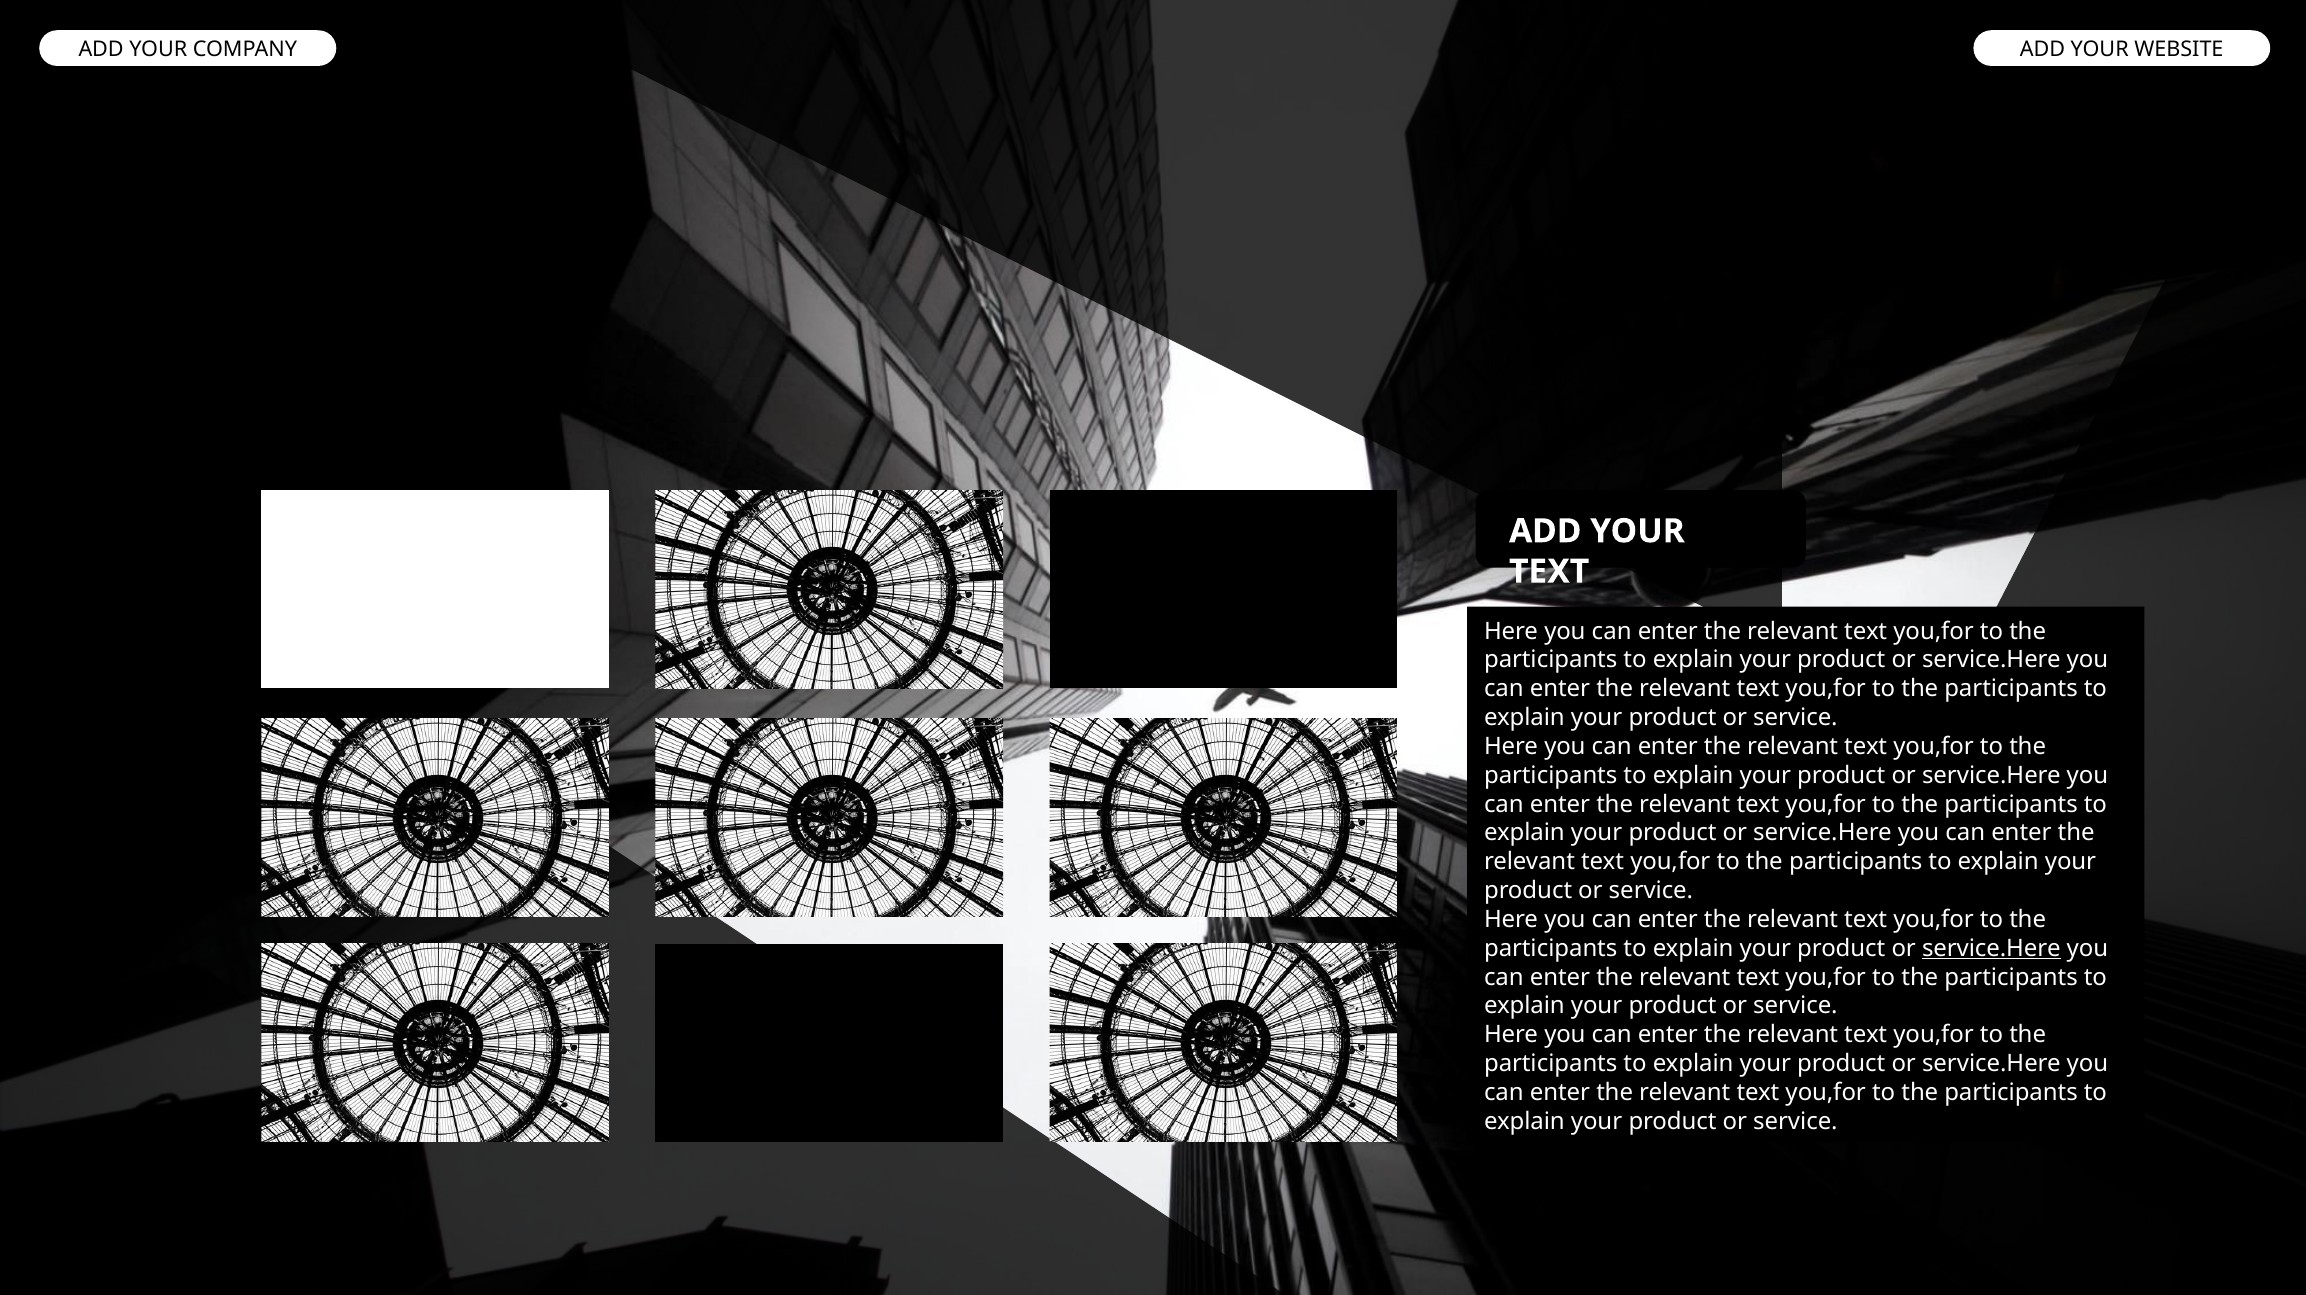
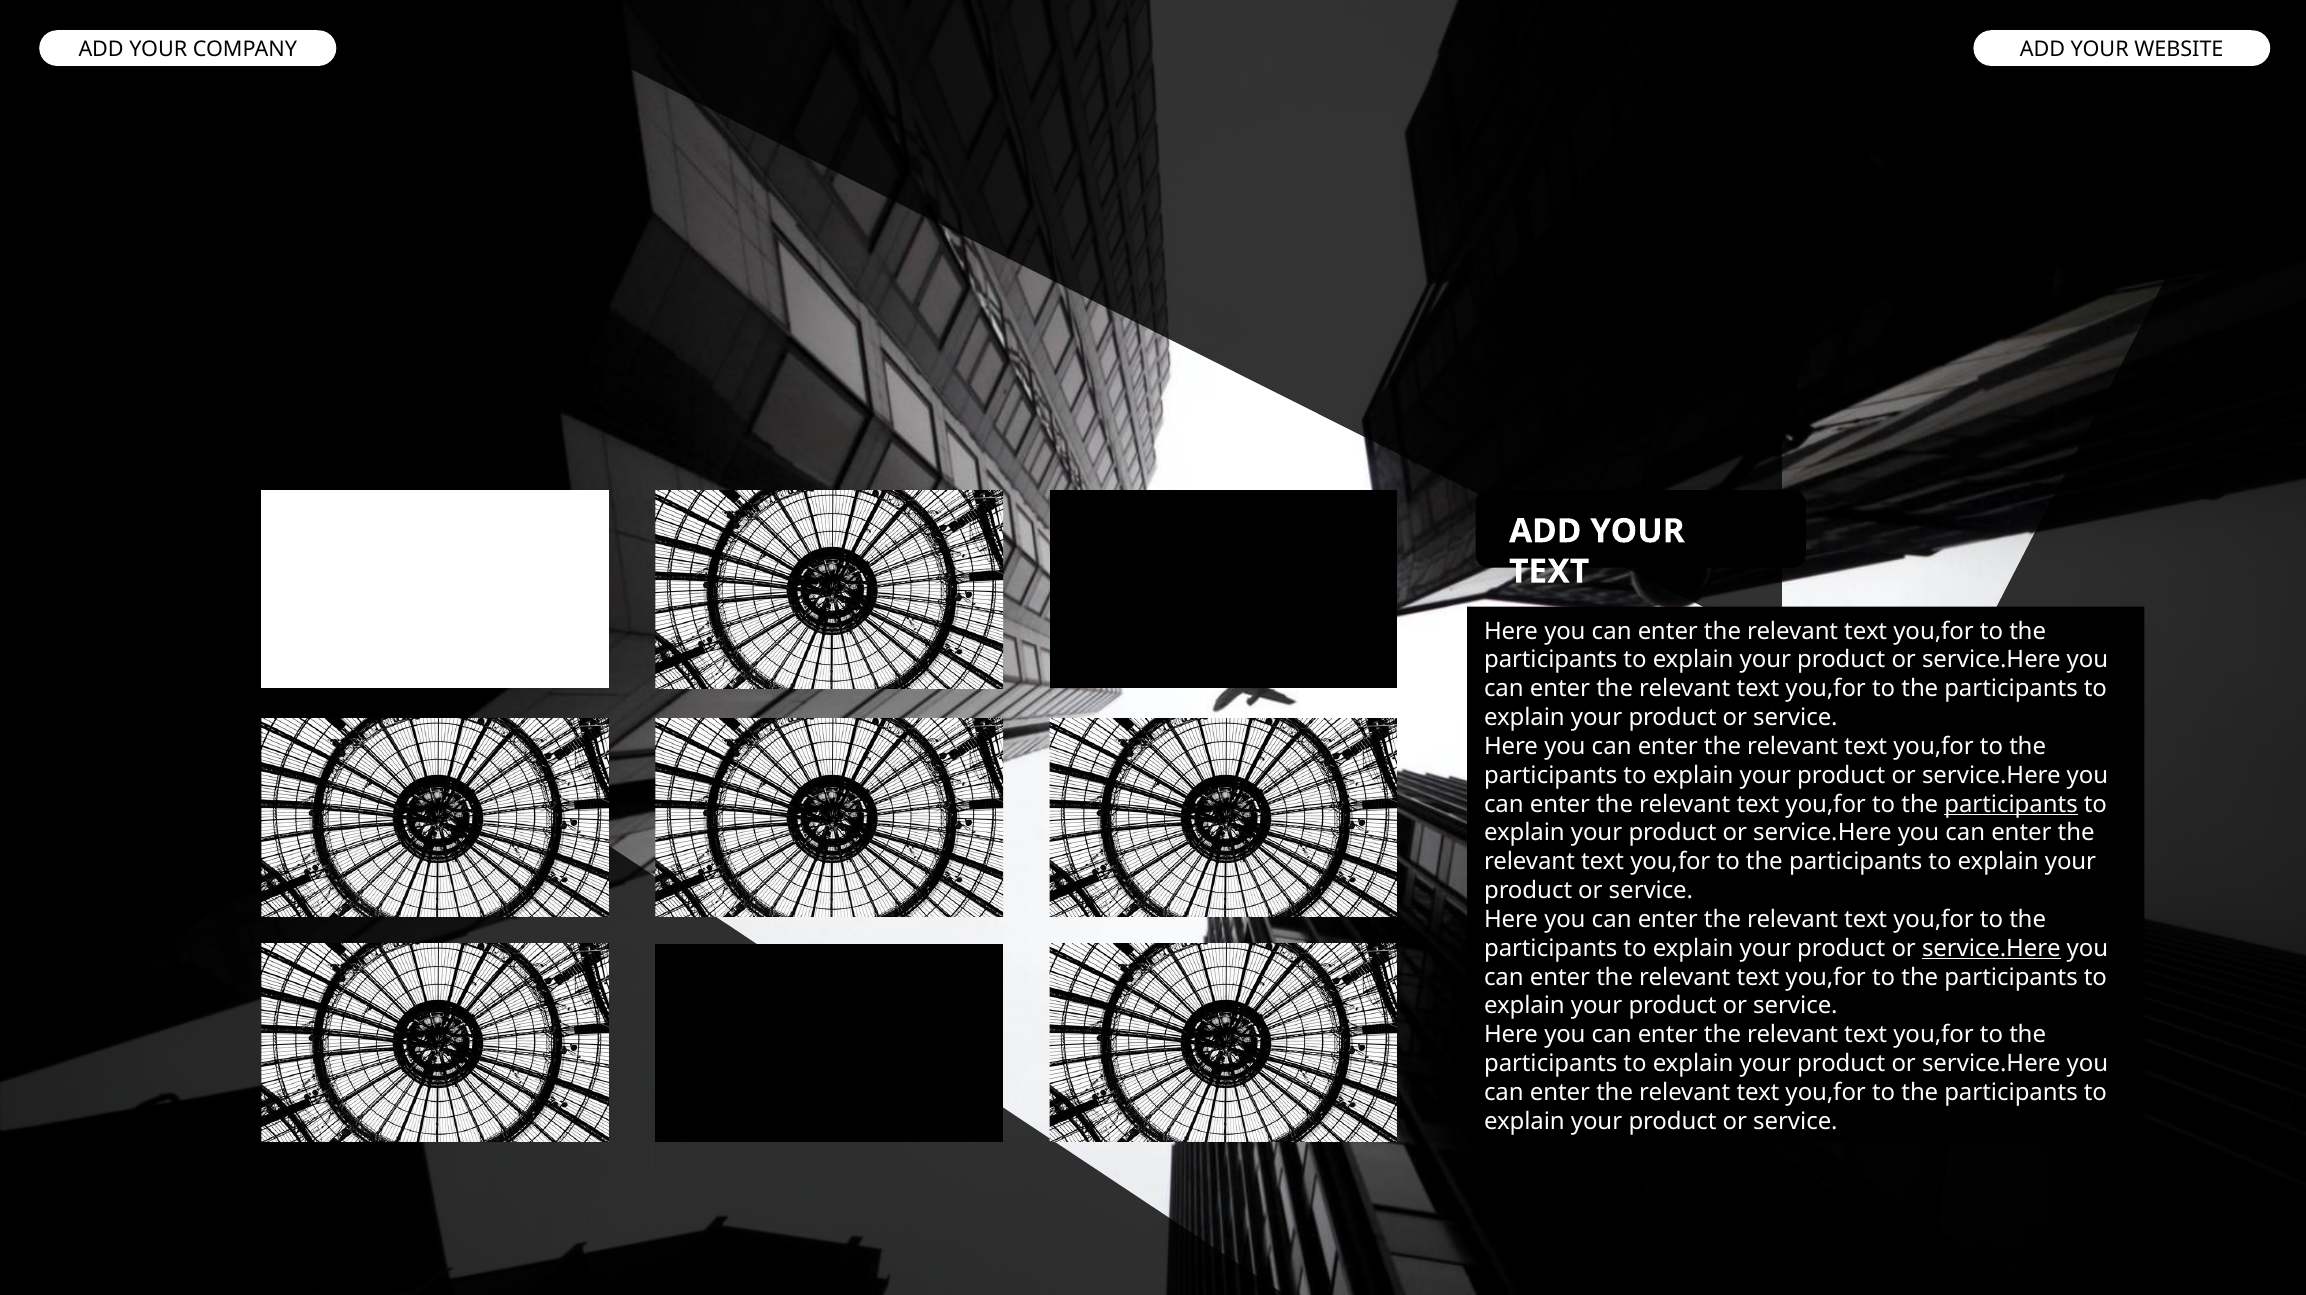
participants underline: none -> present (2011, 804)
